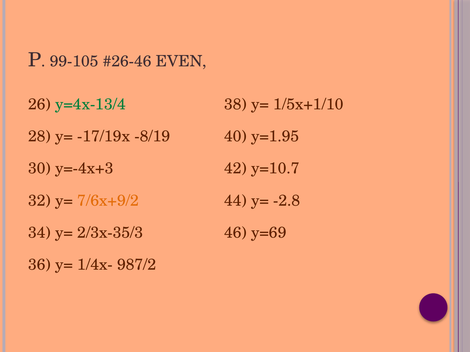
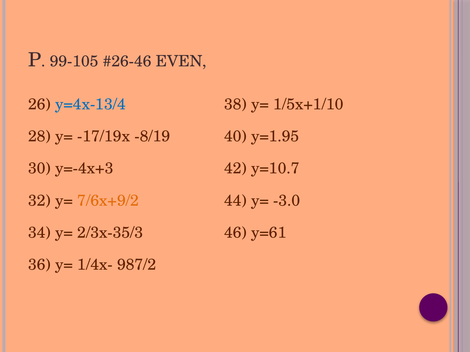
y=4x-13/4 colour: green -> blue (90, 104)
-2.8: -2.8 -> -3.0 (287, 201)
y=69: y=69 -> y=61 (269, 233)
